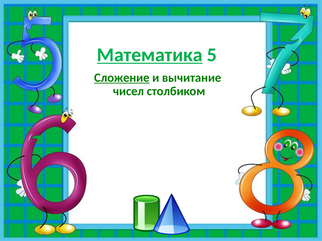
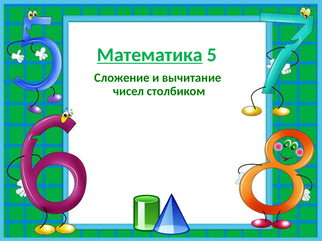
Сложение underline: present -> none (122, 78)
